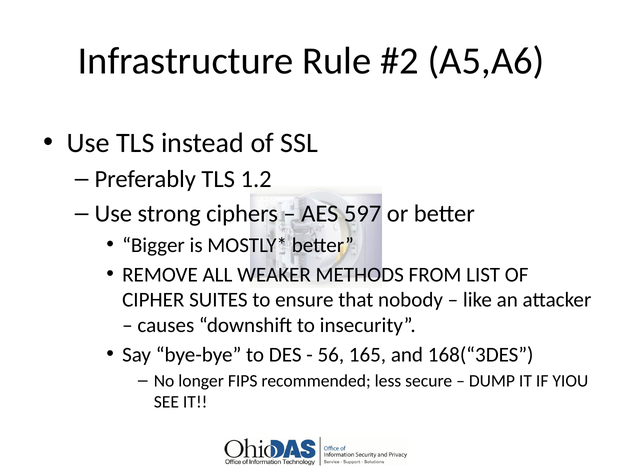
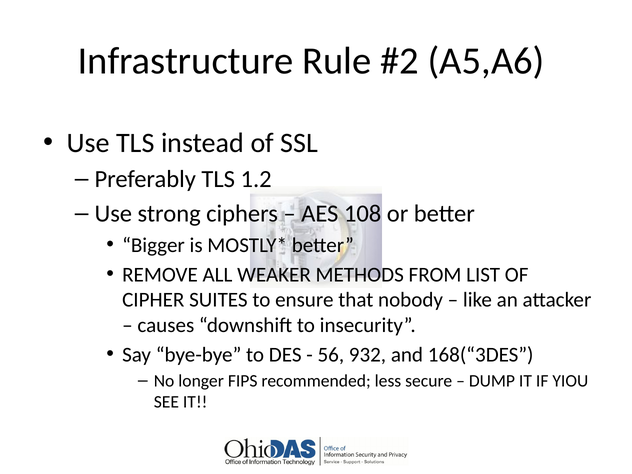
597: 597 -> 108 (363, 214)
165: 165 -> 932 (367, 355)
